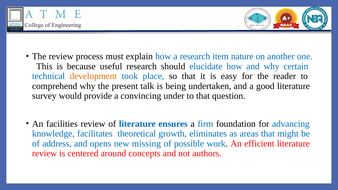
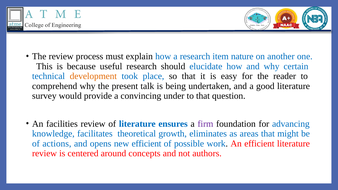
firm colour: blue -> purple (205, 124)
address: address -> actions (57, 144)
new missing: missing -> efficient (146, 144)
